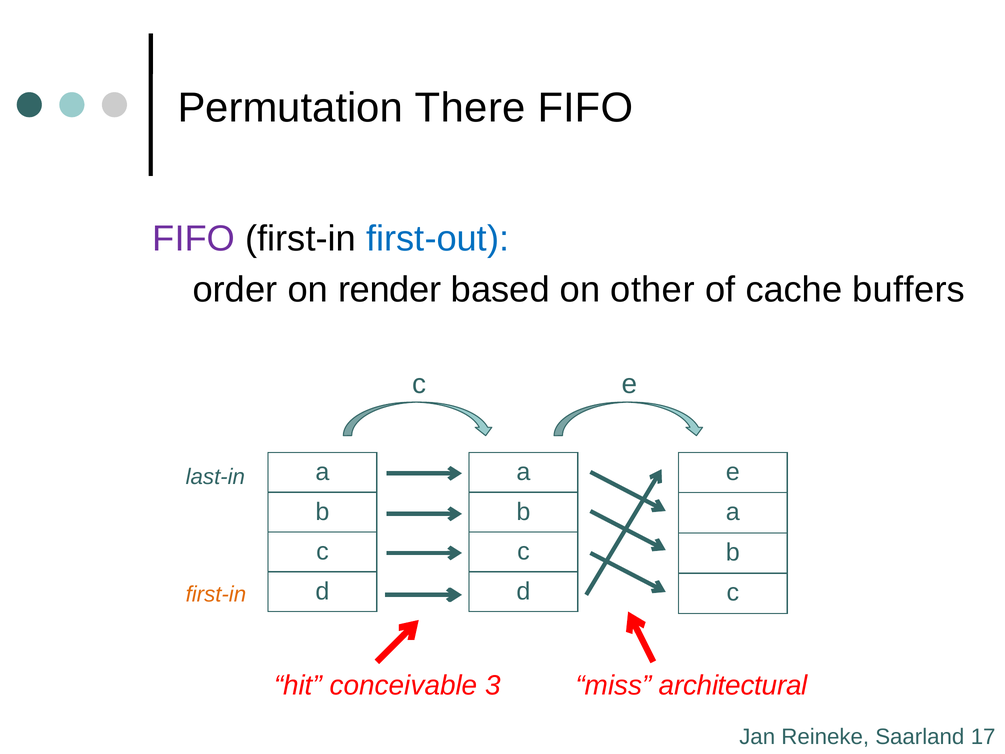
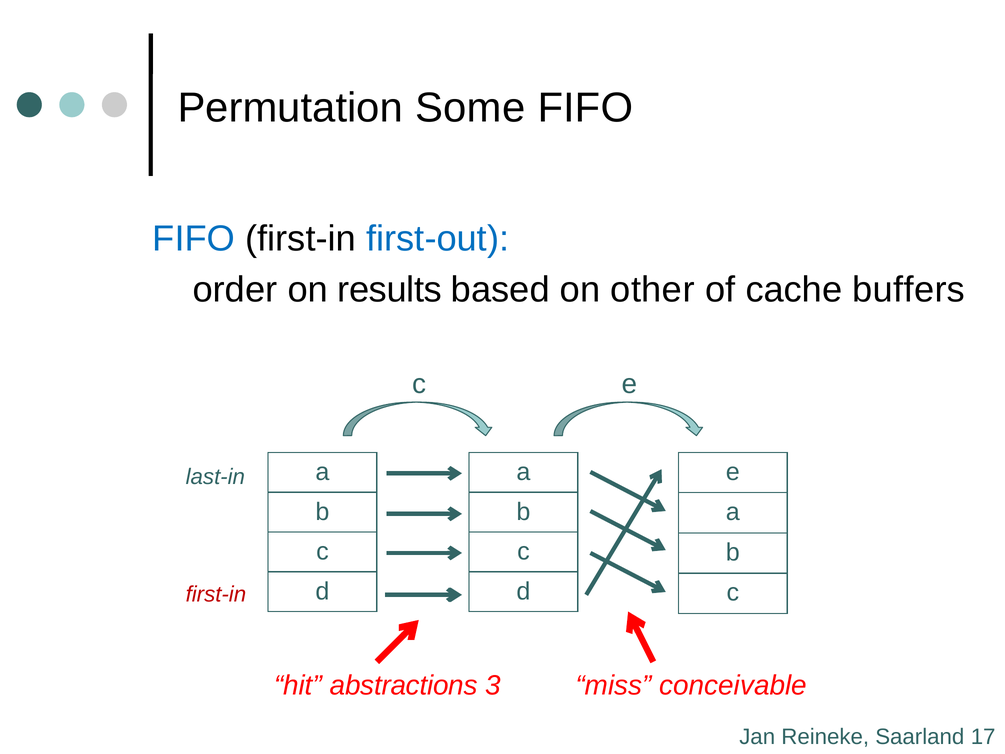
There: There -> Some (470, 108)
FIFO colour: purple -> blue (194, 239)
render: render -> results (390, 289)
first-in colour: orange -> red (216, 594)
conceivable: conceivable -> abstractions (404, 685)
architectural: architectural -> conceivable (733, 685)
